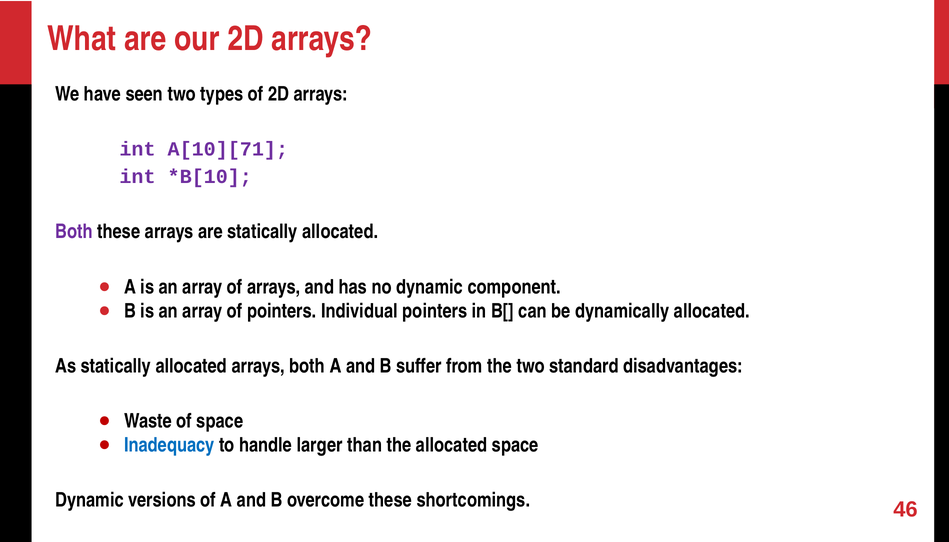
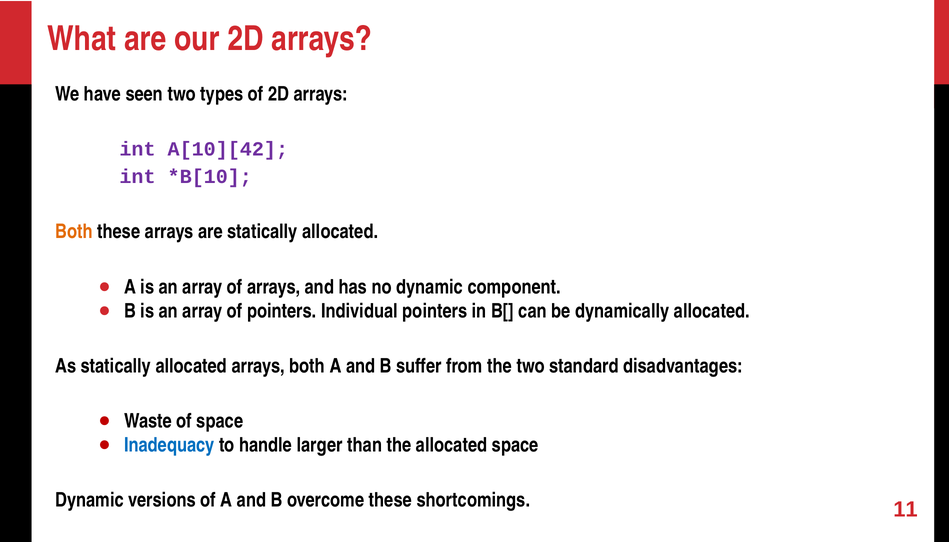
A[10][71: A[10][71 -> A[10][42 (228, 149)
Both colour: purple -> orange (74, 232)
46: 46 -> 11 (905, 510)
